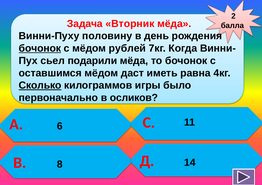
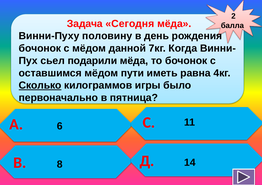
Вторник: Вторник -> Сегодня (130, 24)
бочонок underline: present -> none (40, 48)
рублей: рублей -> данной (127, 48)
даст: даст -> пути (132, 73)
осликов: осликов -> пятница (134, 97)
